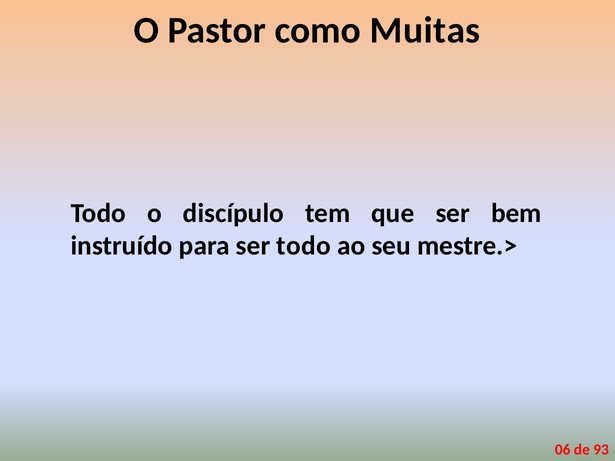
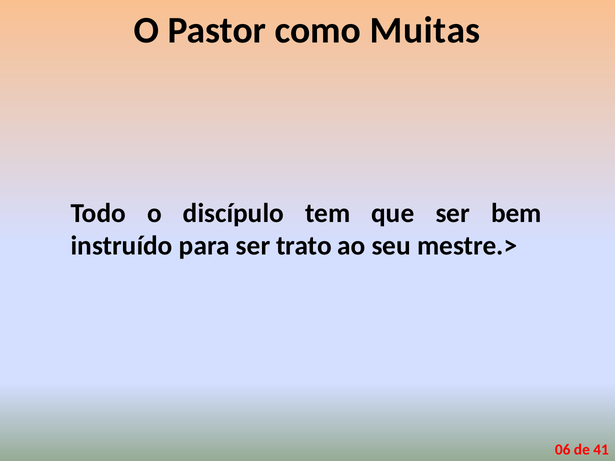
ser todo: todo -> trato (304, 246)
93: 93 -> 41 (601, 450)
